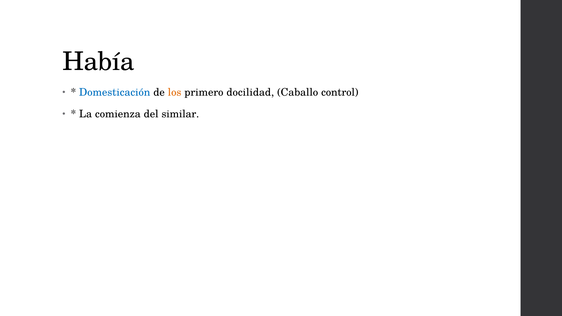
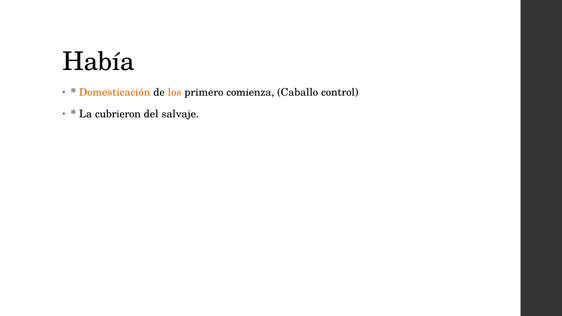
Domesticación colour: blue -> orange (115, 93)
docilidad: docilidad -> comienza (250, 93)
comienza: comienza -> cubrieron (118, 114)
similar: similar -> salvaje (180, 114)
